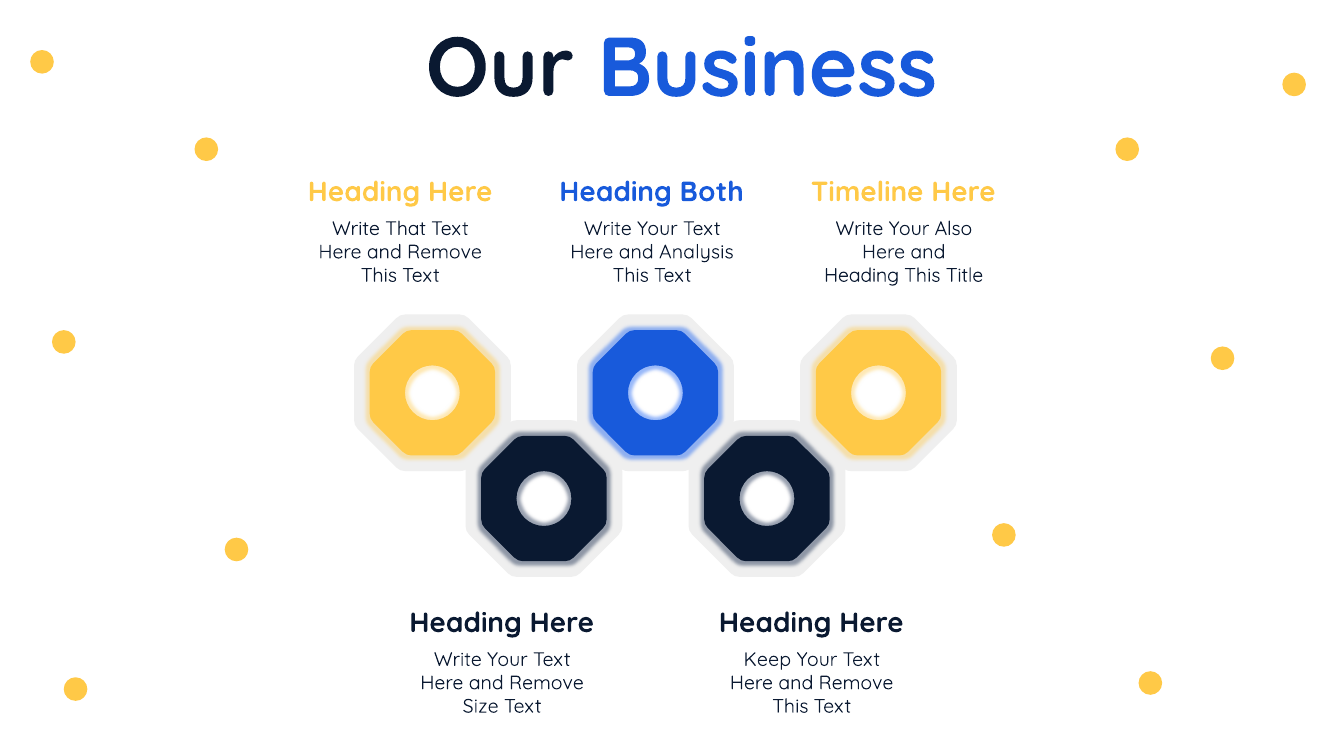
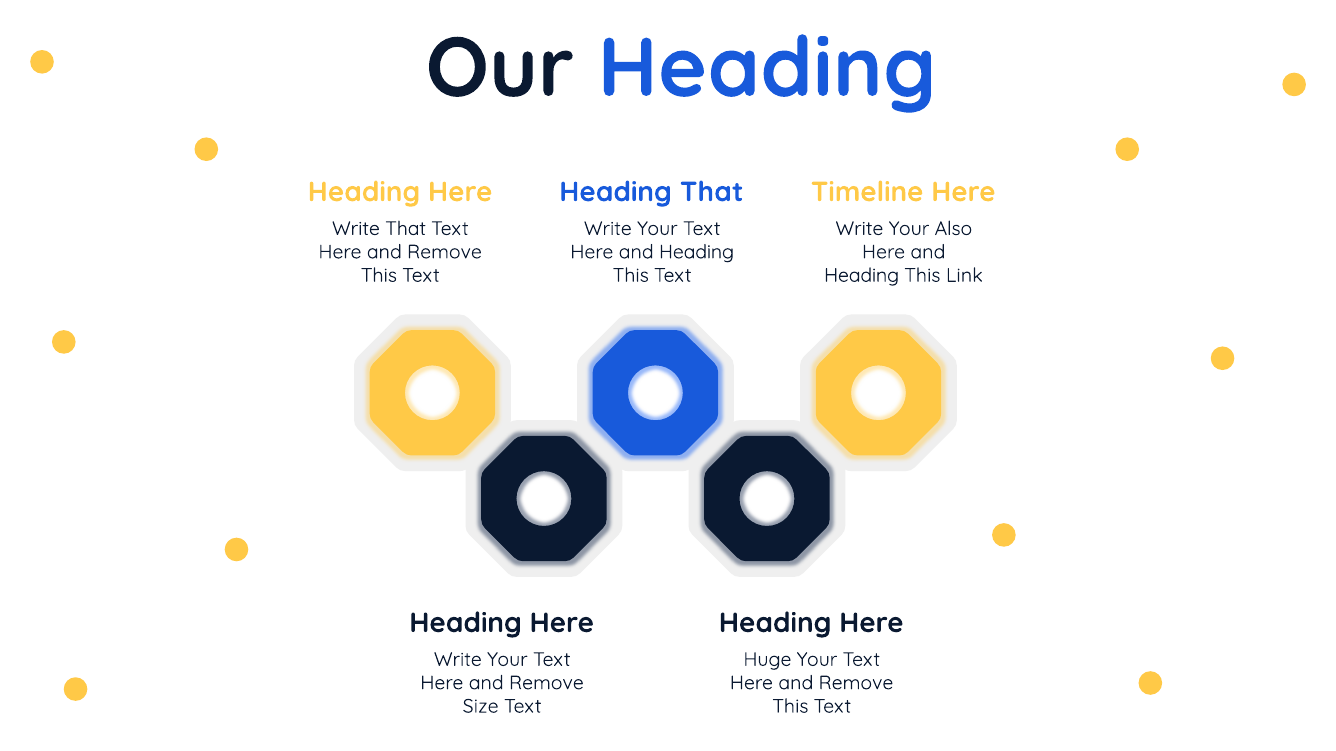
Our Business: Business -> Heading (767, 68)
Heading Both: Both -> That (712, 192)
Analysis: Analysis -> Heading (697, 252)
Title: Title -> Link (964, 276)
Keep: Keep -> Huge (767, 660)
